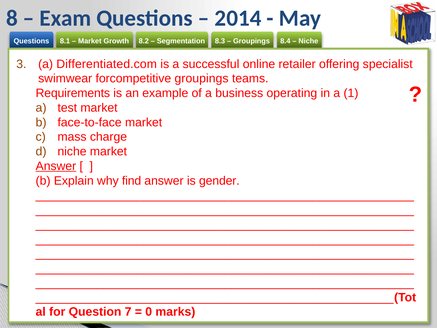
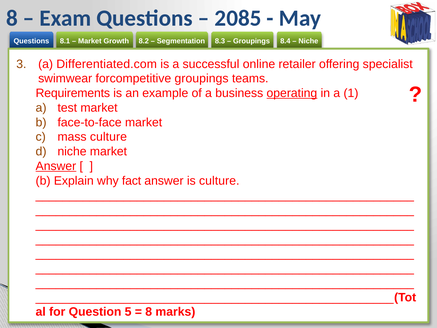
2014: 2014 -> 2085 (238, 18)
operating underline: none -> present (292, 93)
mass charge: charge -> culture (108, 137)
find: find -> fact (132, 181)
is gender: gender -> culture (219, 181)
7: 7 -> 5 (128, 312)
0: 0 -> 8 (149, 312)
